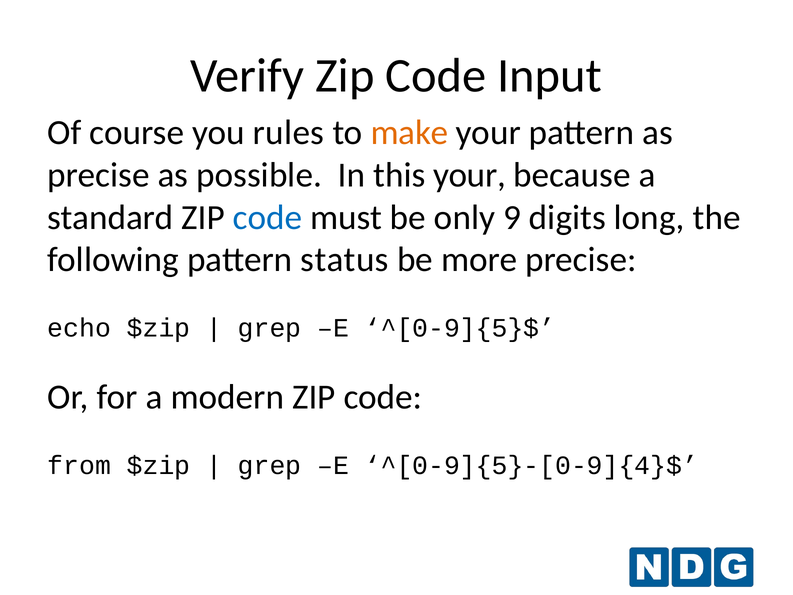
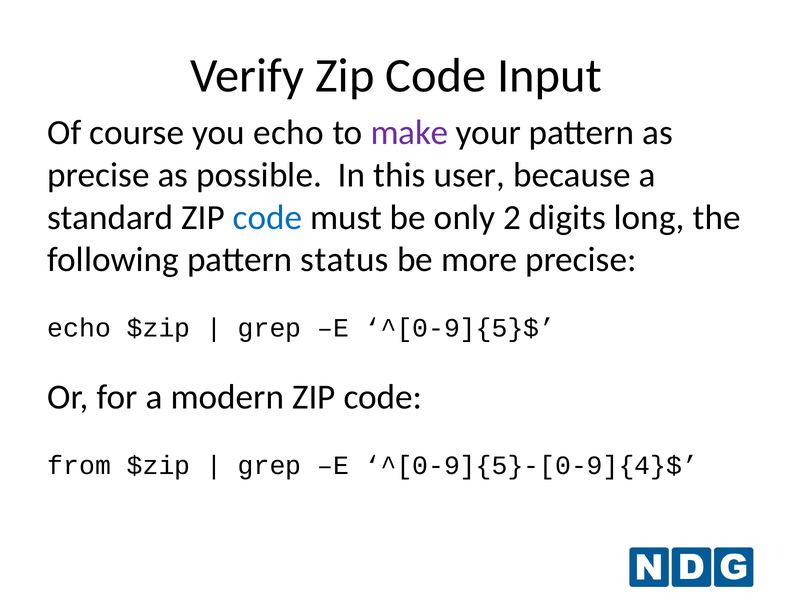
you rules: rules -> echo (288, 133)
make colour: orange -> purple (409, 133)
this your: your -> user (469, 175)
9: 9 -> 2 (512, 217)
